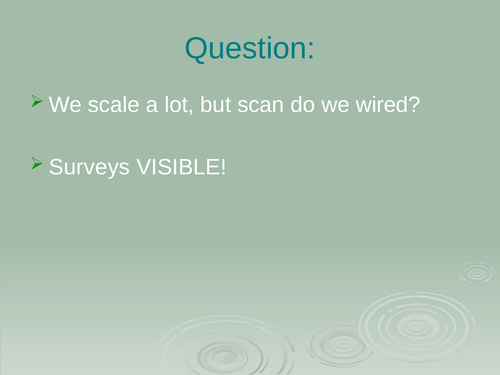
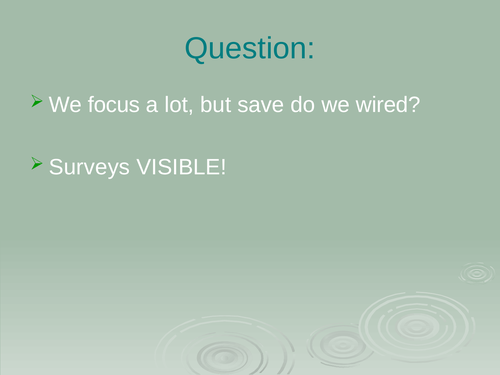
scale: scale -> focus (114, 105)
scan: scan -> save (261, 105)
